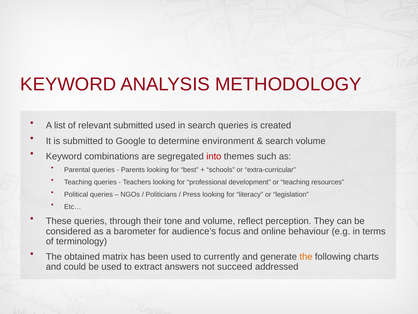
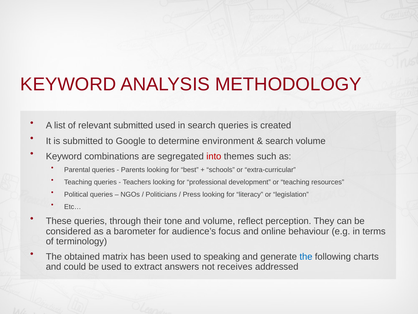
currently: currently -> speaking (222, 256)
the colour: orange -> blue (306, 256)
succeed: succeed -> receives (235, 266)
